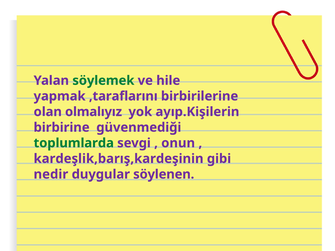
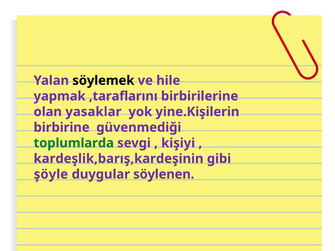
söylemek colour: green -> black (103, 81)
olmalıyız: olmalıyız -> yasaklar (93, 112)
ayıp.Kişilerin: ayıp.Kişilerin -> yine.Kişilerin (197, 112)
onun: onun -> kişiyi (178, 143)
nedir: nedir -> şöyle (51, 174)
